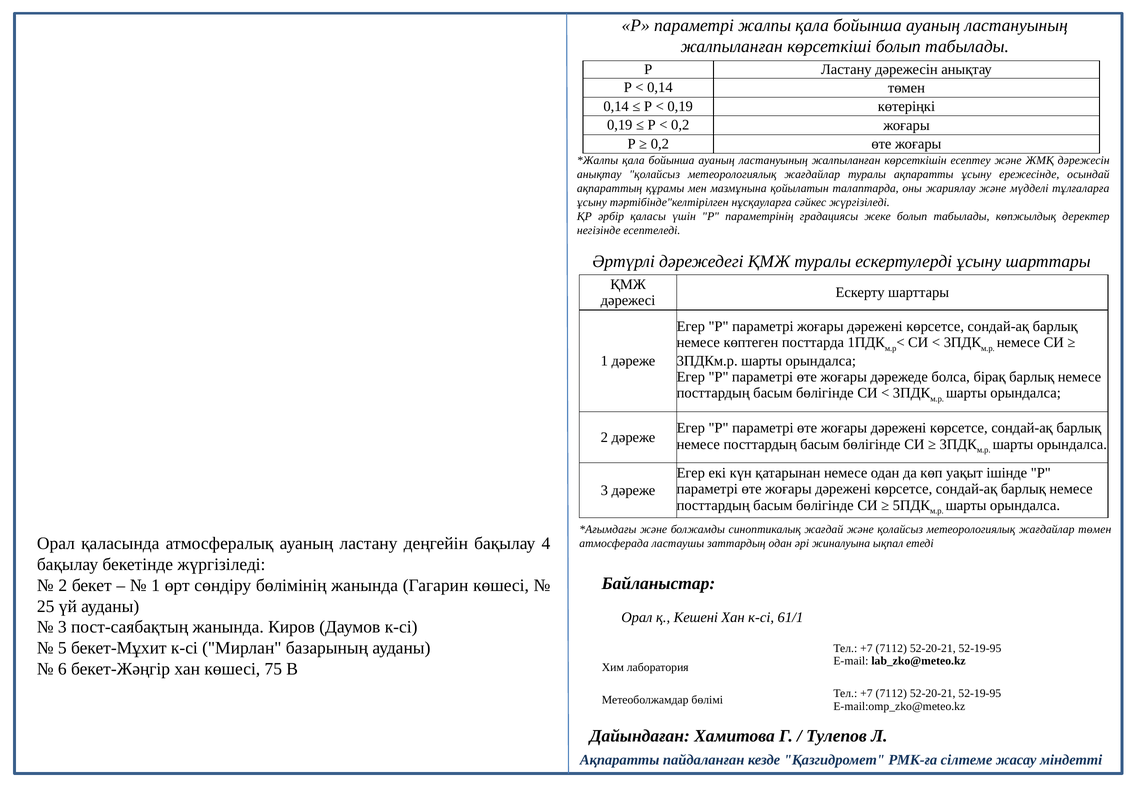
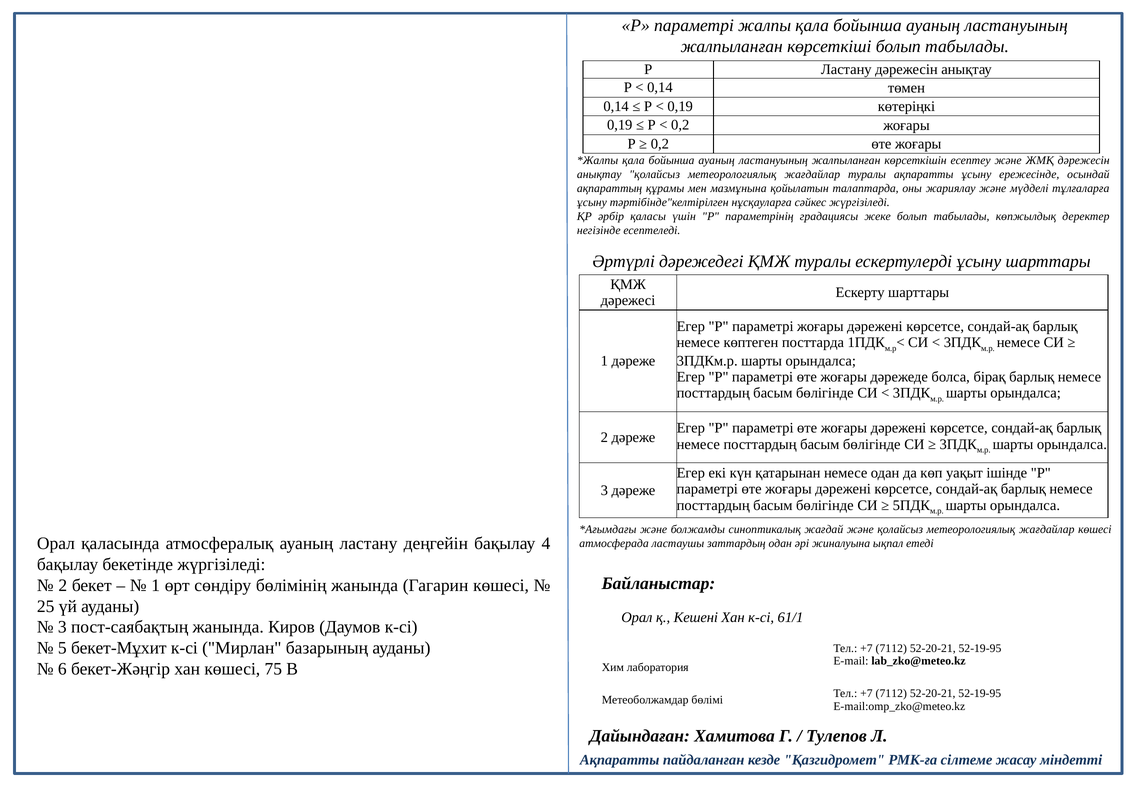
жағдайлар төмен: төмен -> көшесі (1095, 529)
